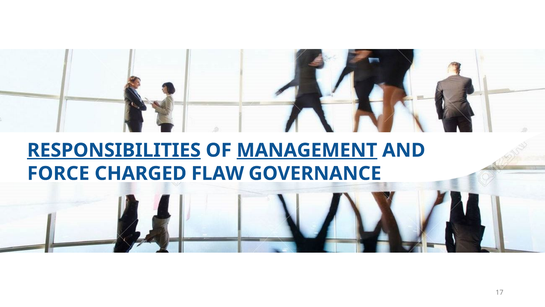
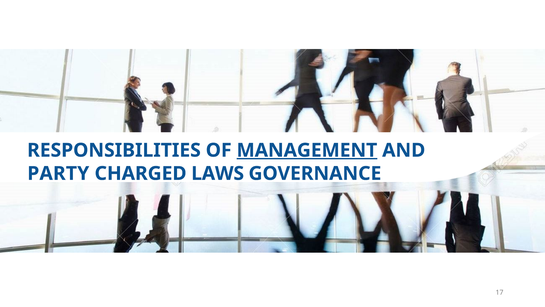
RESPONSIBILITIES underline: present -> none (114, 150)
FORCE: FORCE -> PARTY (58, 173)
FLAW: FLAW -> LAWS (218, 173)
